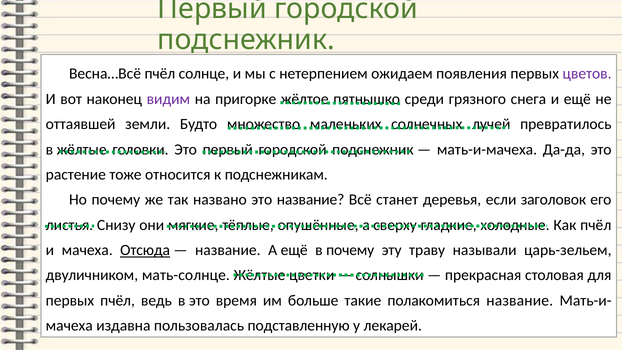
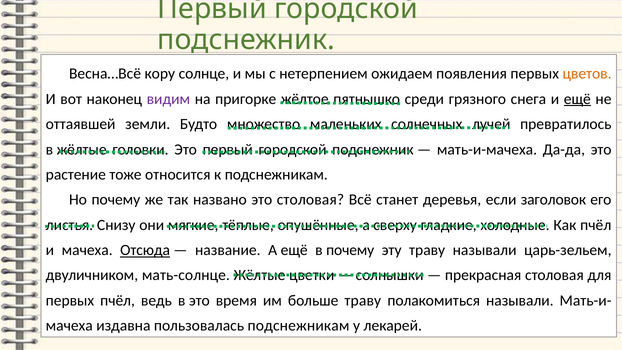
Весна…Всё пчёл: пчёл -> кору (160, 74)
цветов colour: purple -> orange (587, 74)
ещё underline: none -> present (577, 99)
это название: название -> столовая (310, 200)
больше такие: такие -> траву (363, 300)
полакомиться название: название -> называли (520, 300)
пользовалась подставленную: подставленную -> подснежникам (298, 326)
